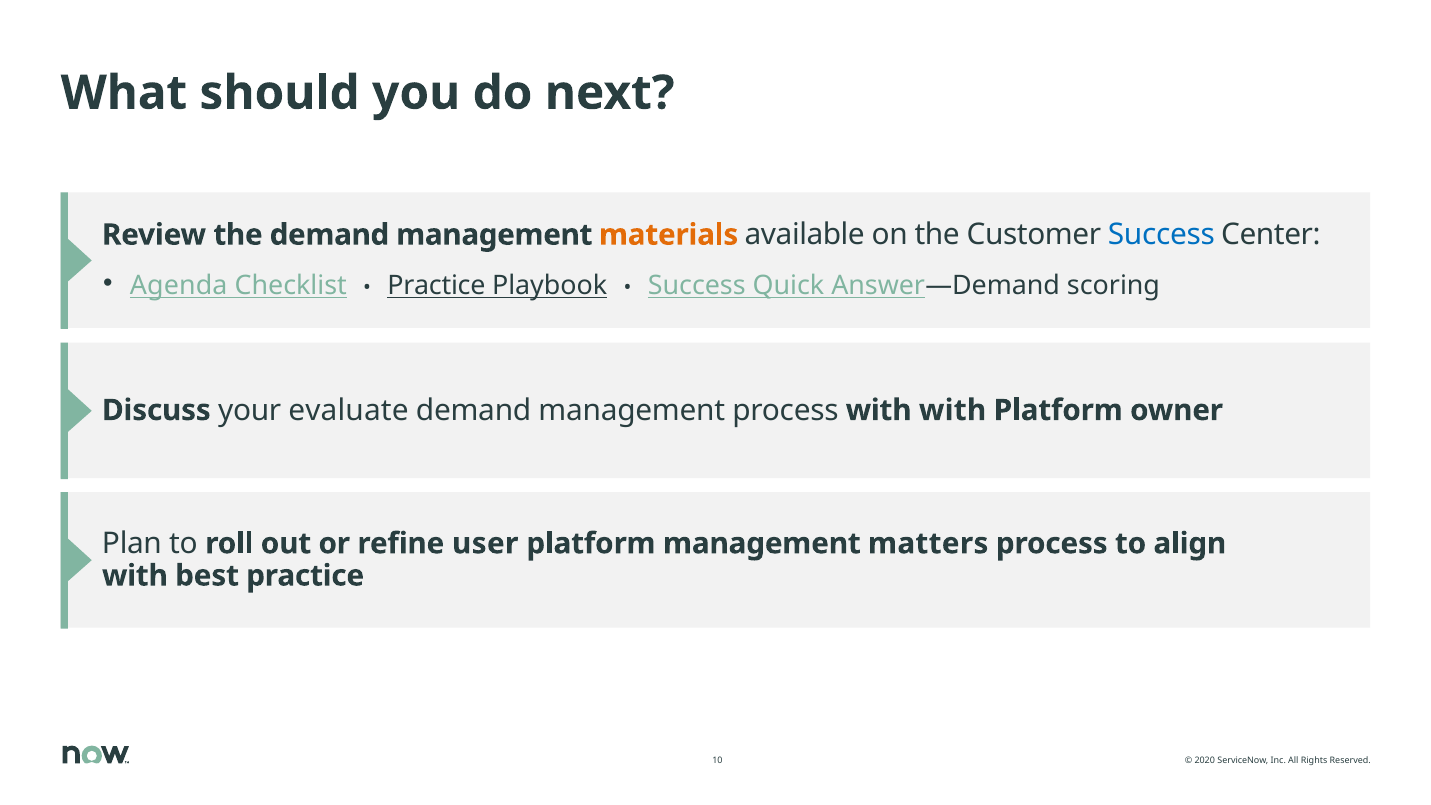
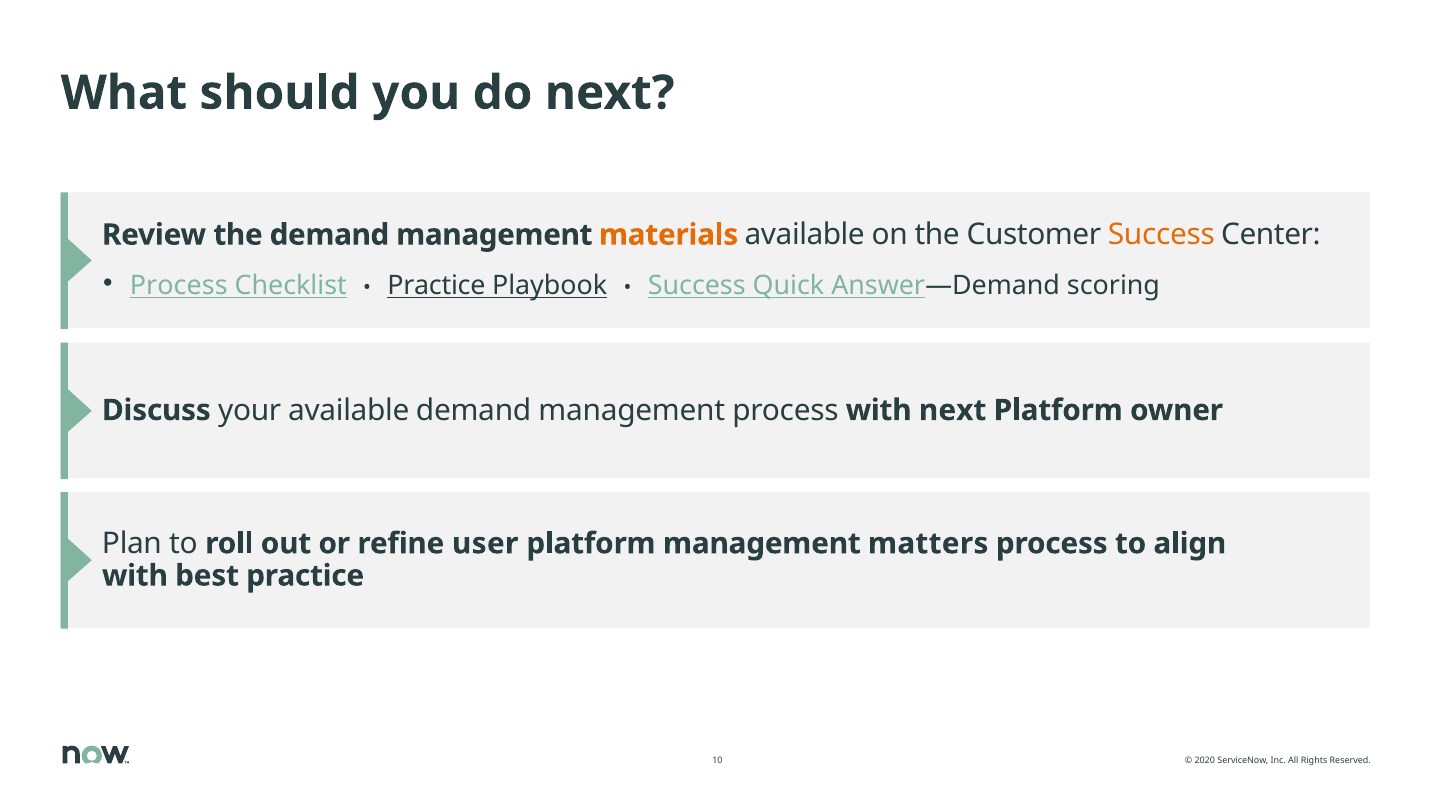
Success colour: blue -> orange (1161, 235)
Agenda: Agenda -> Process (179, 285)
your evaluate: evaluate -> available (349, 410)
with with: with -> next (953, 410)
